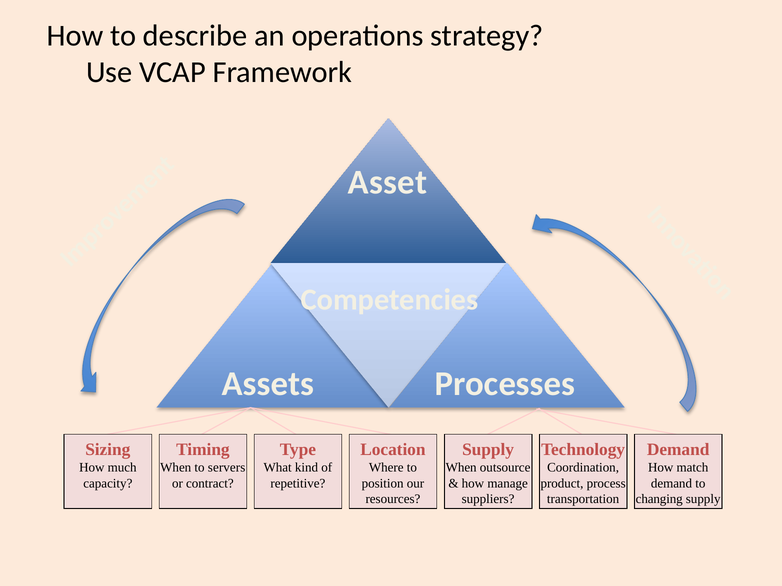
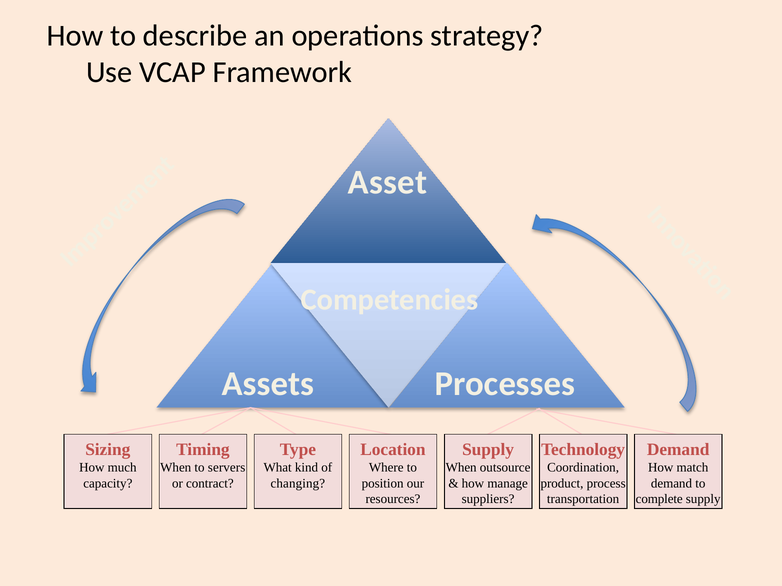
repetitive: repetitive -> changing (298, 484)
changing: changing -> complete (659, 499)
